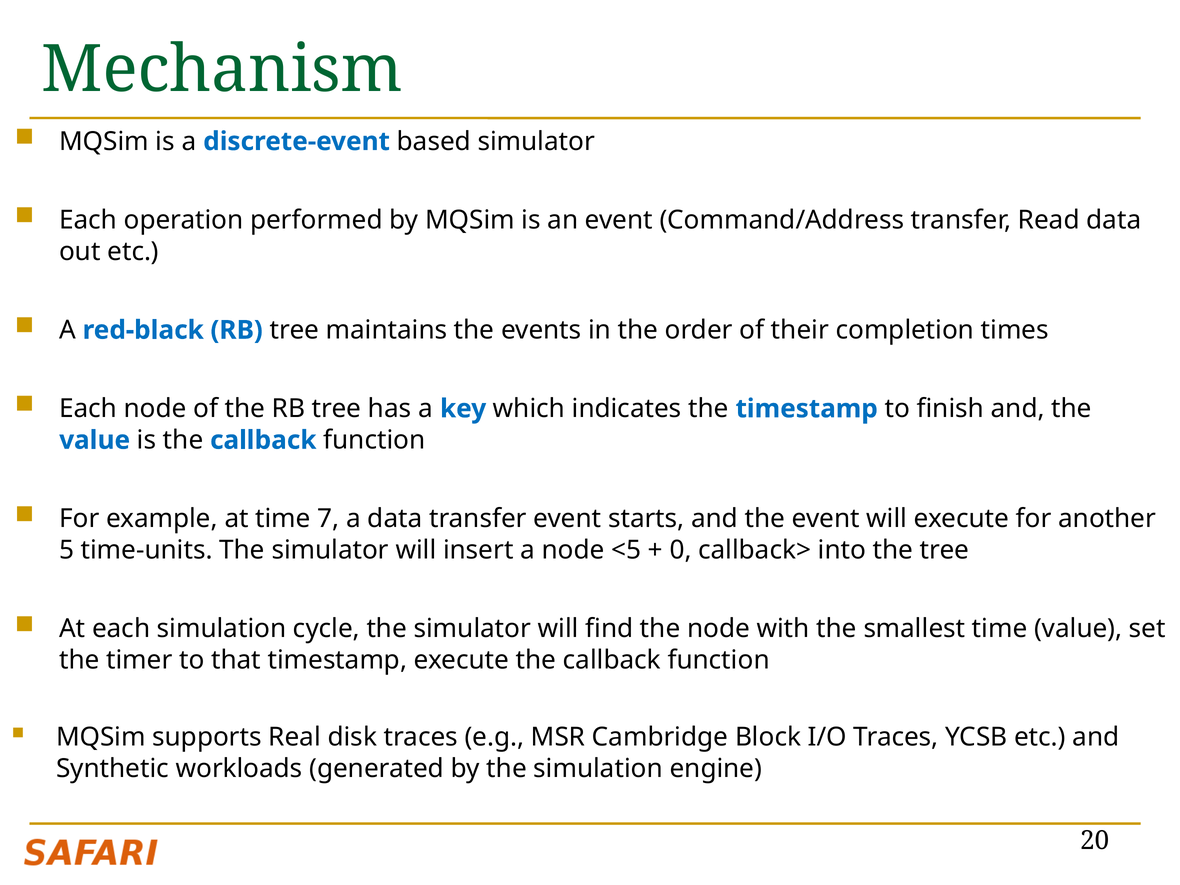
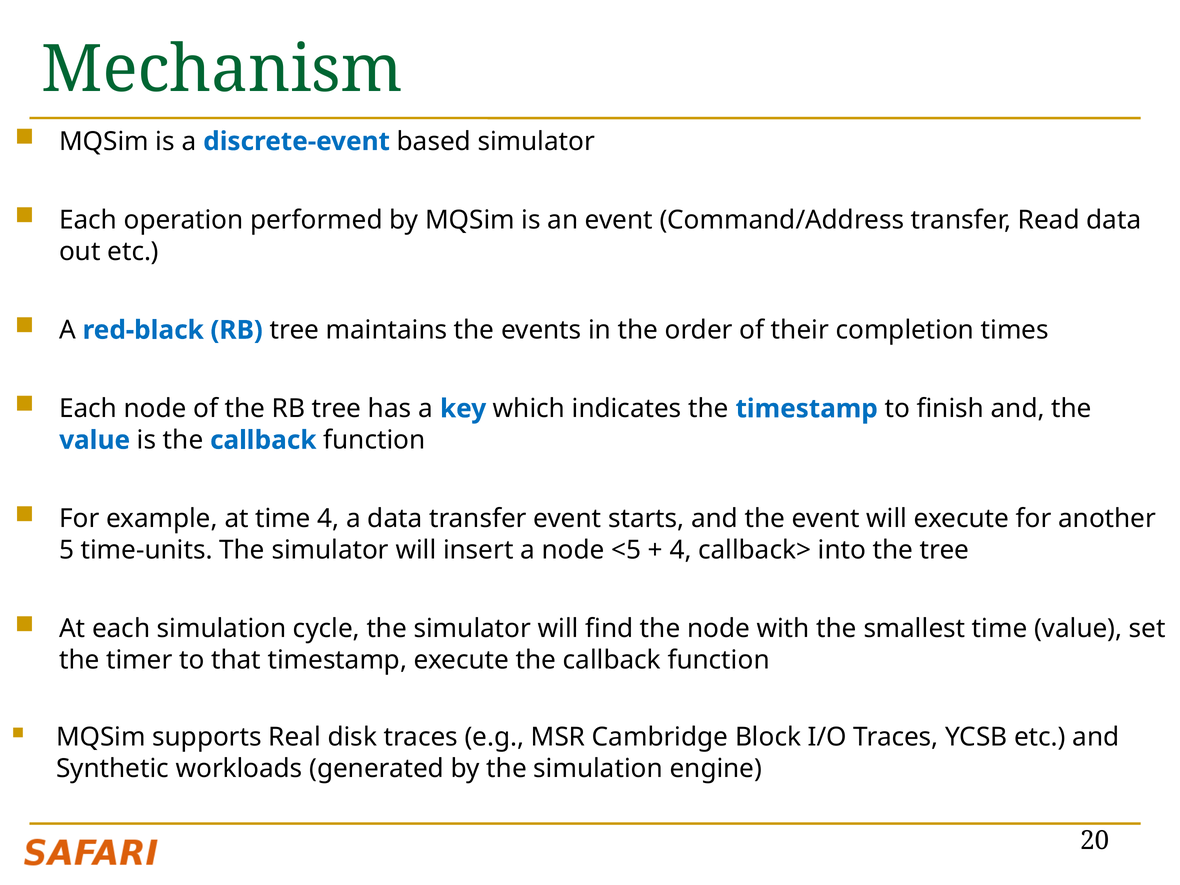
time 7: 7 -> 4 (328, 519)
0: 0 -> 4 (681, 550)
